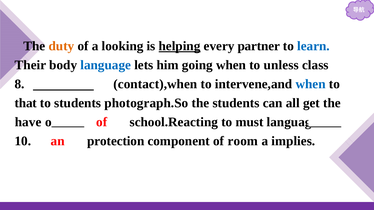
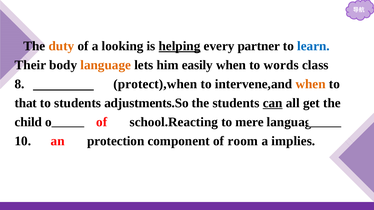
language colour: blue -> orange (106, 65)
going: going -> easily (197, 65)
unless: unless -> words (281, 65)
contact),when: contact),when -> protect),when (155, 84)
when colour: blue -> orange (311, 84)
photograph.So: photograph.So -> adjustments.So (146, 103)
can underline: none -> present (273, 103)
have: have -> child (28, 122)
must: must -> mere (250, 122)
